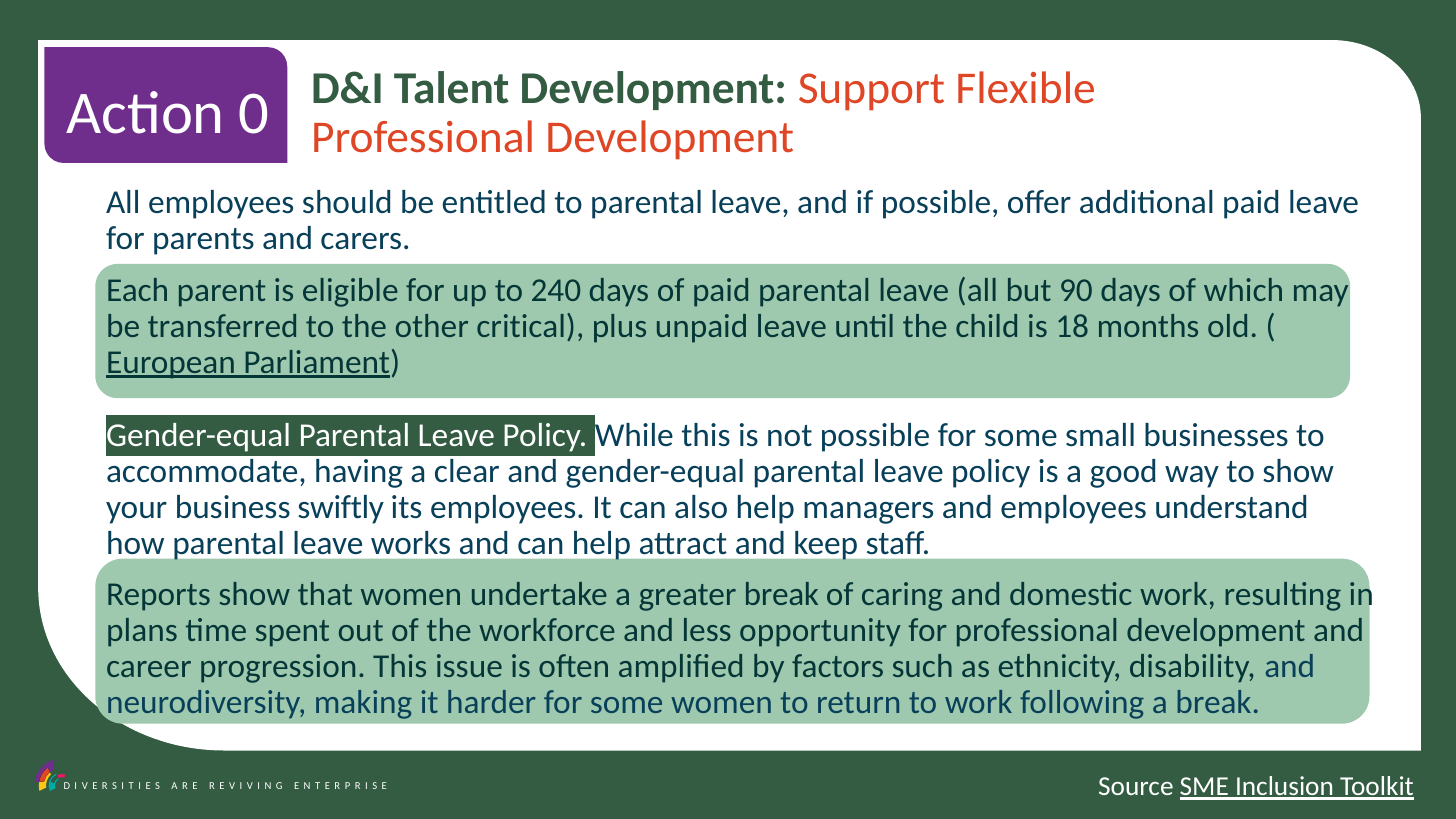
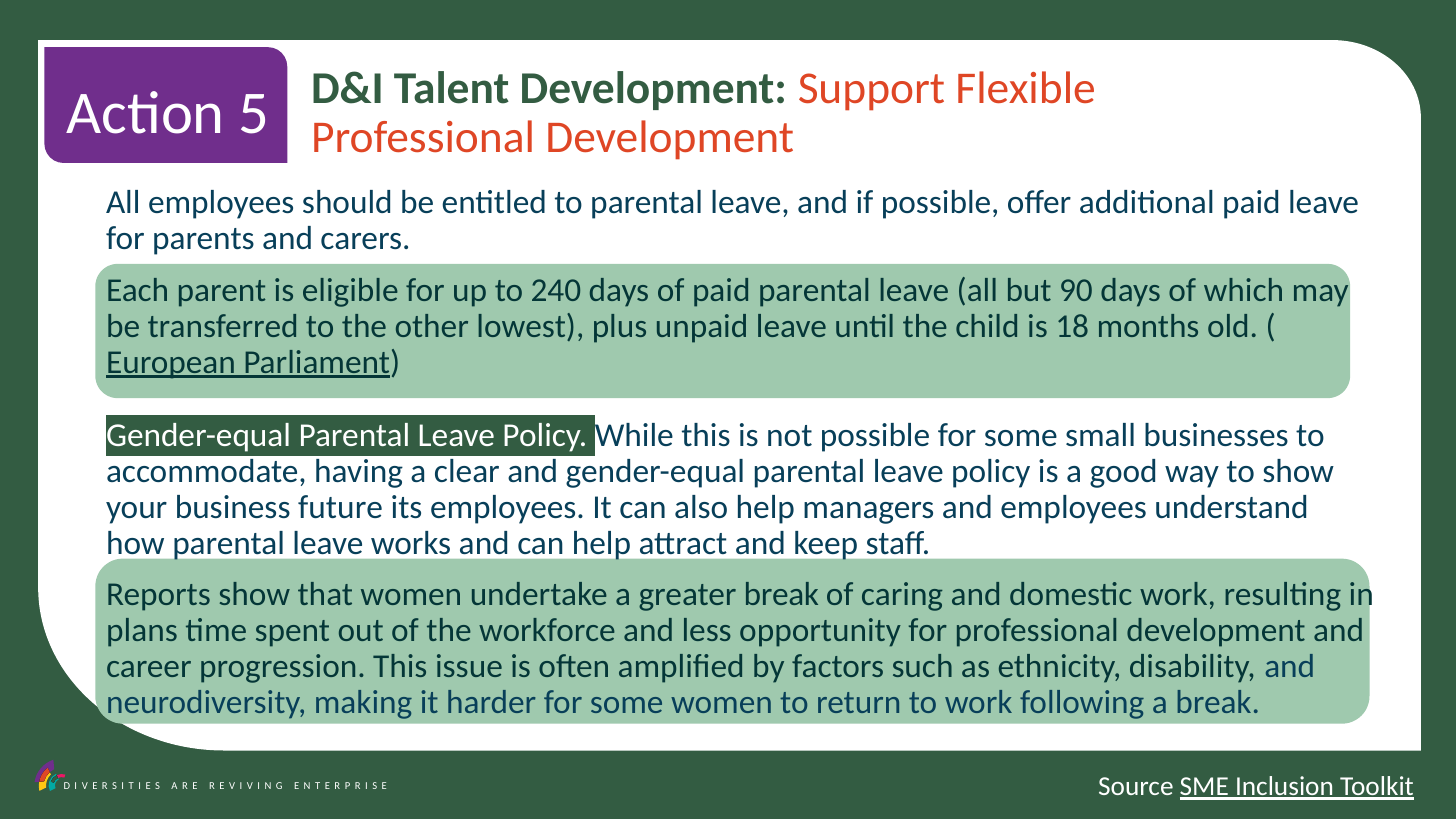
0: 0 -> 5 (254, 113)
critical: critical -> lowest (530, 326)
swiftly: swiftly -> future (341, 508)
